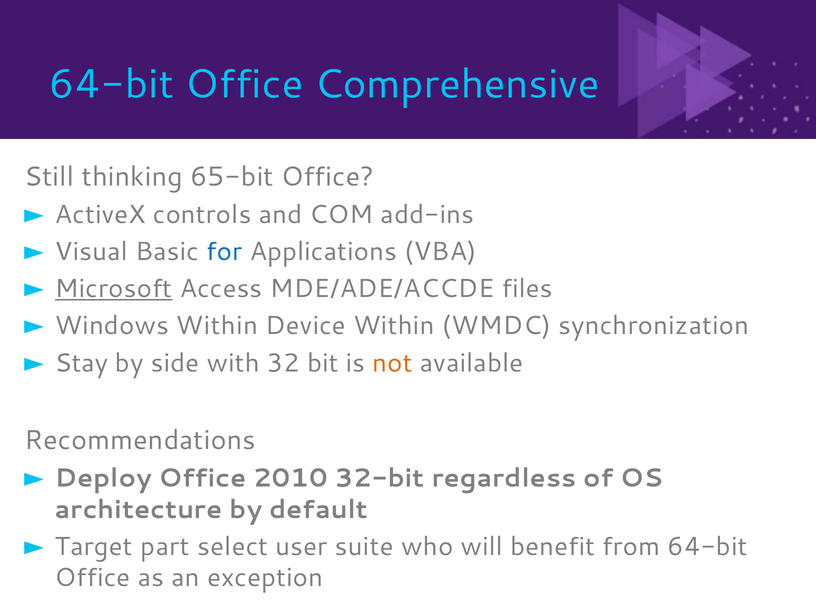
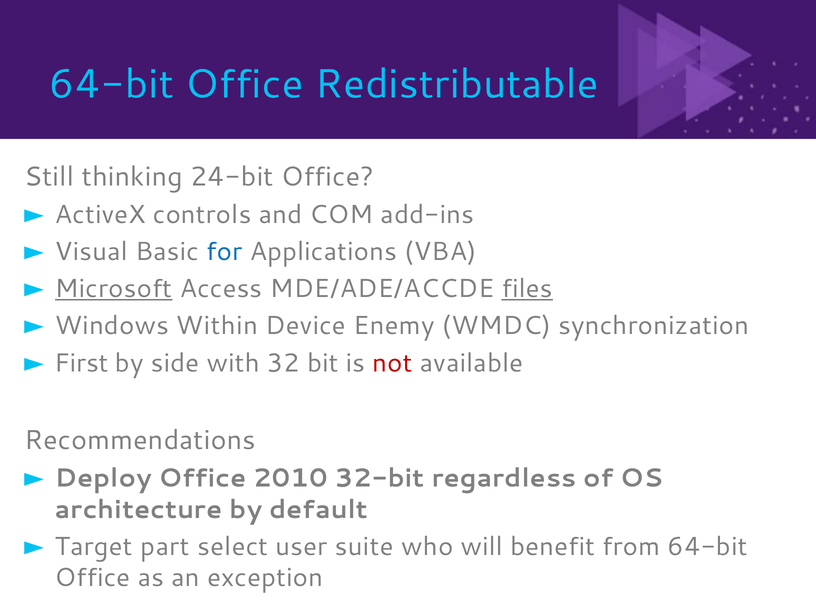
Comprehensive: Comprehensive -> Redistributable (457, 84)
65-bit: 65-bit -> 24-bit (232, 177)
files underline: none -> present (527, 289)
Device Within: Within -> Enemy (394, 326)
Stay: Stay -> First (81, 363)
not colour: orange -> red (393, 363)
